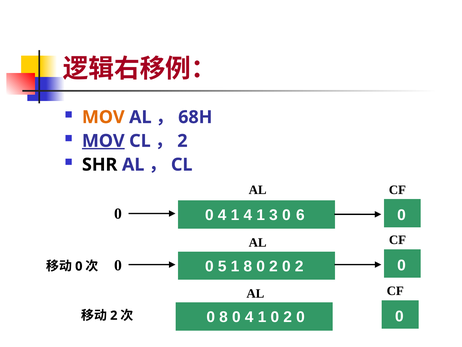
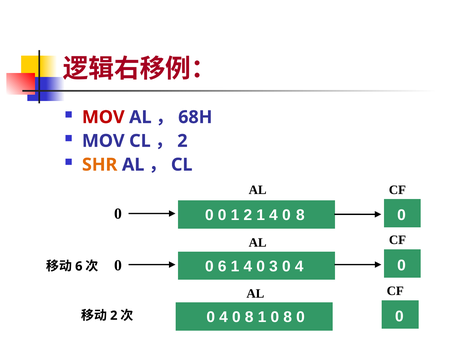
MOV colour: orange -> red (103, 117)
MOV underline: present -> none (103, 141)
SHR colour: black -> orange (100, 164)
4: 4 -> 0 (222, 215)
1 4: 4 -> 2 (248, 215)
3: 3 -> 4 (273, 215)
6: 6 -> 8 (300, 215)
0 5: 5 -> 6 (222, 266)
8: 8 -> 4 (248, 266)
2: 2 -> 3 (273, 266)
2: 2 -> 4 (299, 266)
0: 0 -> 6 (79, 266)
8: 8 -> 4 (223, 317)
4: 4 -> 8 (249, 317)
1 0 2: 2 -> 8 (288, 317)
